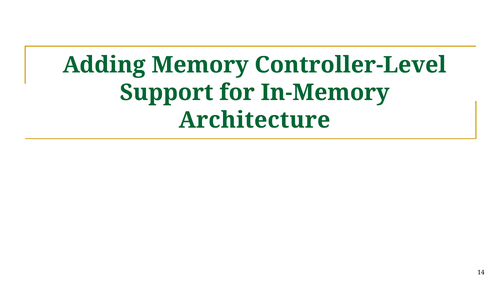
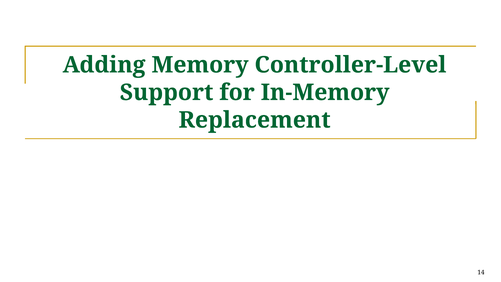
Architecture: Architecture -> Replacement (255, 120)
